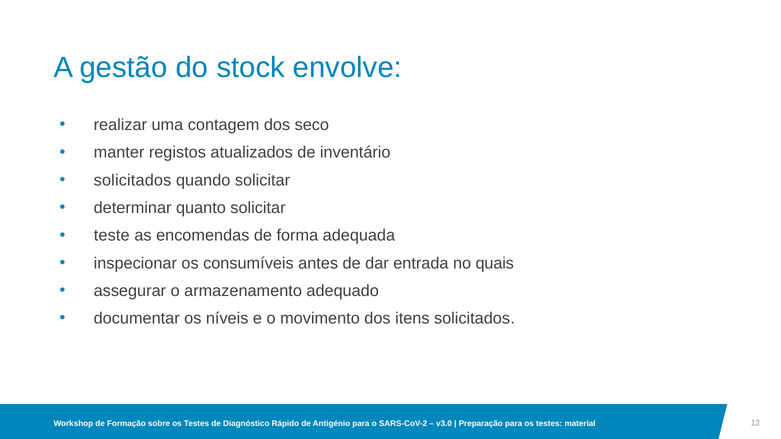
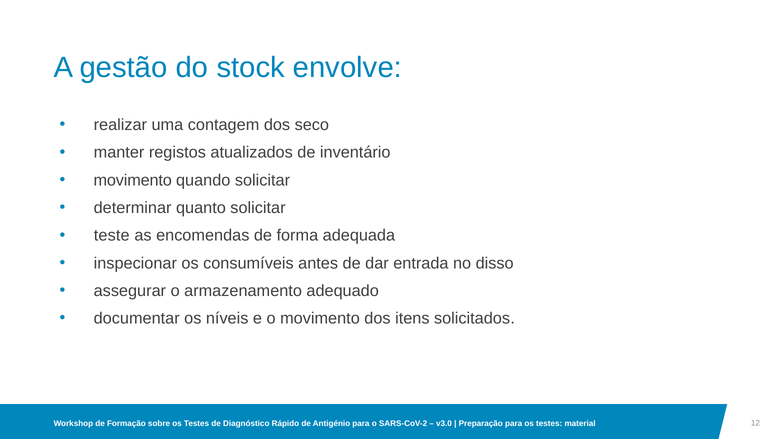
solicitados: solicitados -> movimento (133, 180)
quais: quais -> disso (495, 263)
